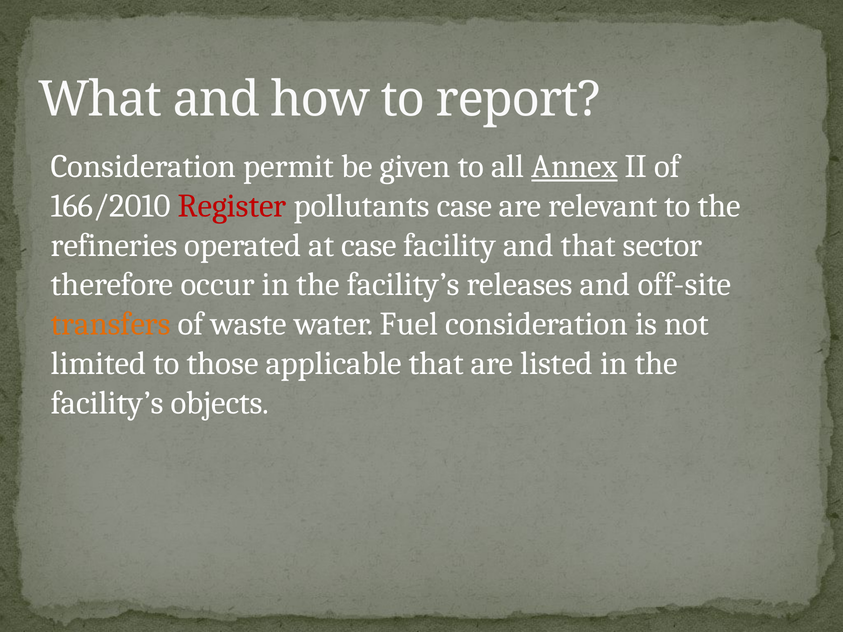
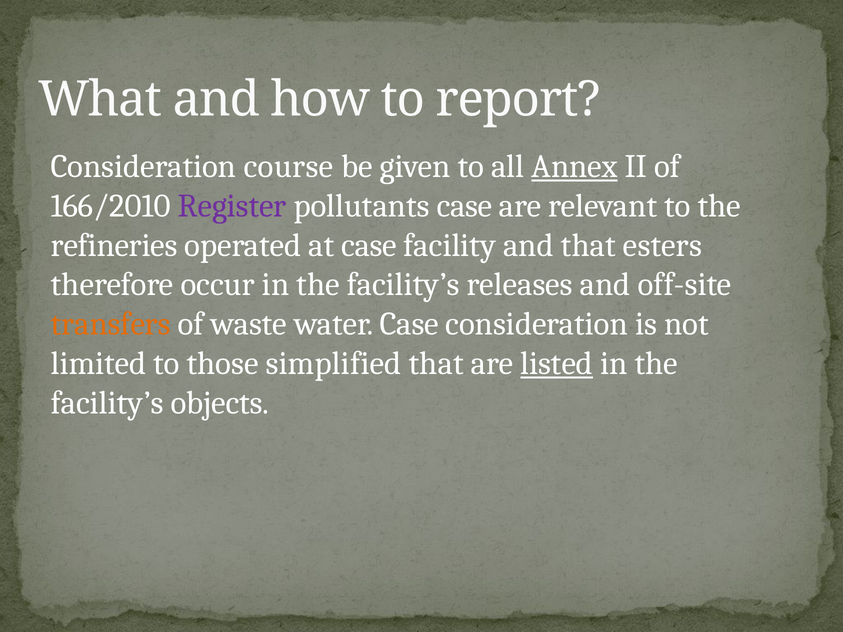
permit: permit -> course (289, 167)
Register colour: red -> purple (232, 206)
sector: sector -> esters (662, 245)
water Fuel: Fuel -> Case (409, 324)
applicable: applicable -> simplified (334, 363)
listed underline: none -> present (557, 363)
